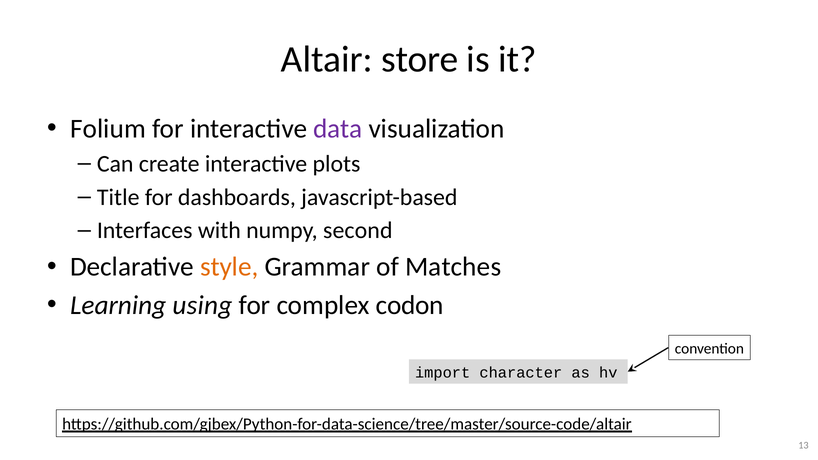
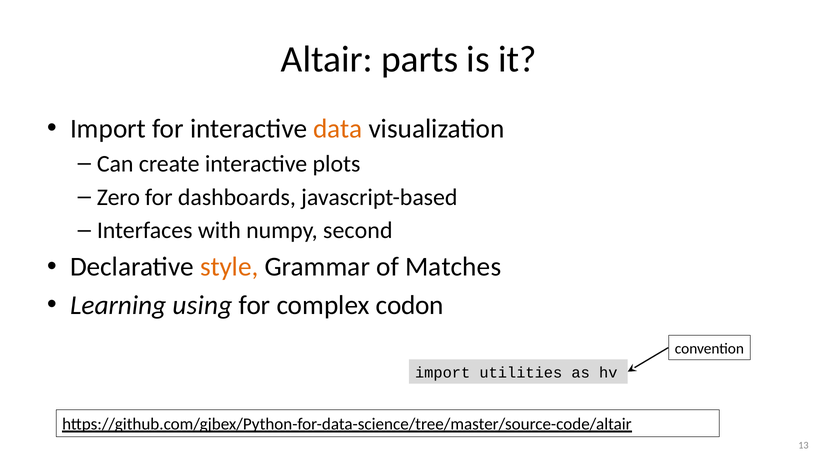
store: store -> parts (420, 59)
Folium: Folium -> Import (108, 129)
data colour: purple -> orange (338, 129)
Title: Title -> Zero (118, 197)
character: character -> utilities (521, 373)
